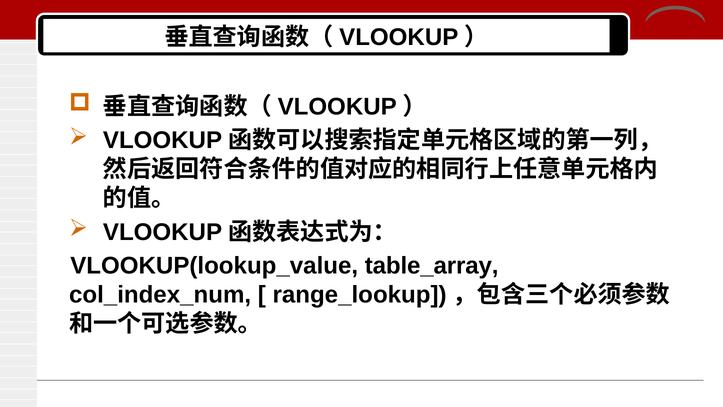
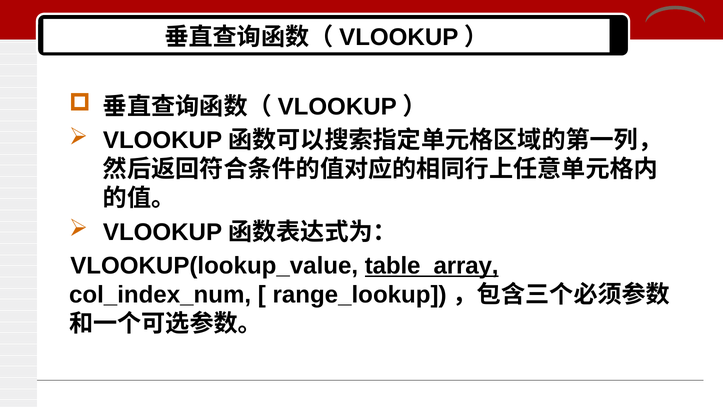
table_array underline: none -> present (432, 266)
